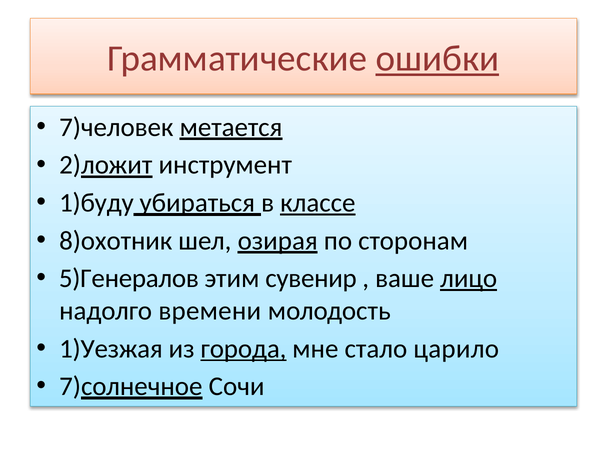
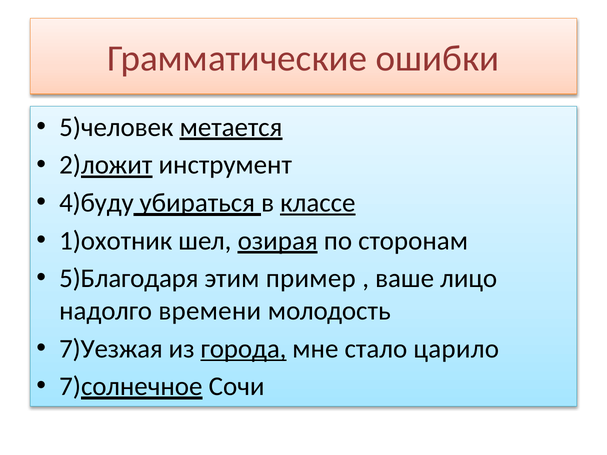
ошибки underline: present -> none (437, 59)
7)человек: 7)человек -> 5)человек (116, 127)
1)буду: 1)буду -> 4)буду (96, 203)
8)охотник: 8)охотник -> 1)охотник (116, 241)
5)Генералов: 5)Генералов -> 5)Благодаря (129, 279)
сувенир: сувенир -> пример (311, 279)
лицо underline: present -> none (469, 279)
1)Уезжая: 1)Уезжая -> 7)Уезжая (111, 349)
